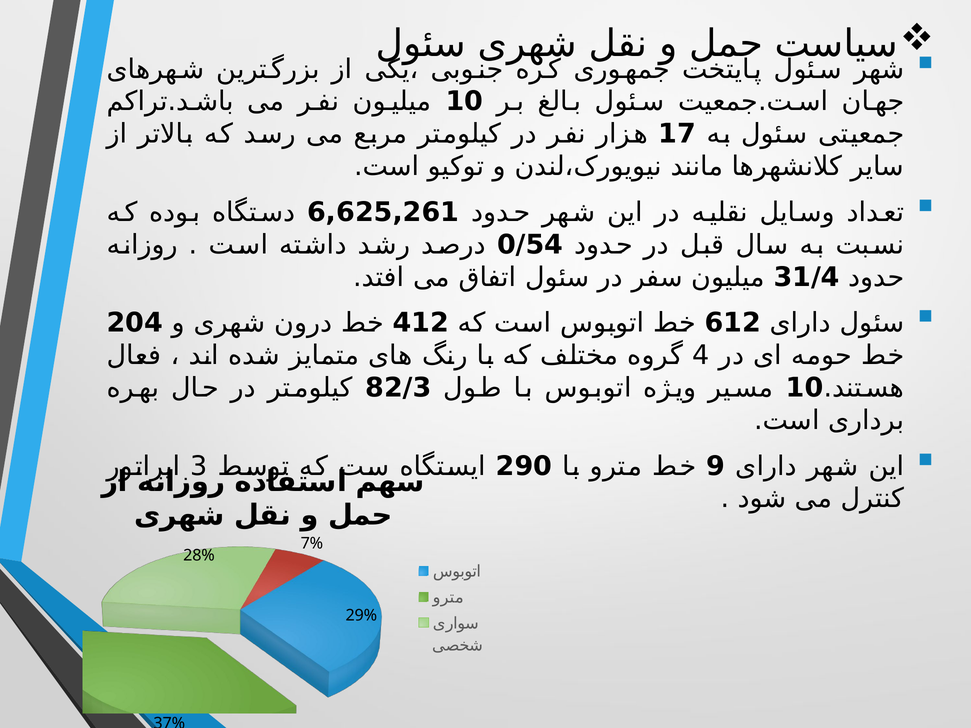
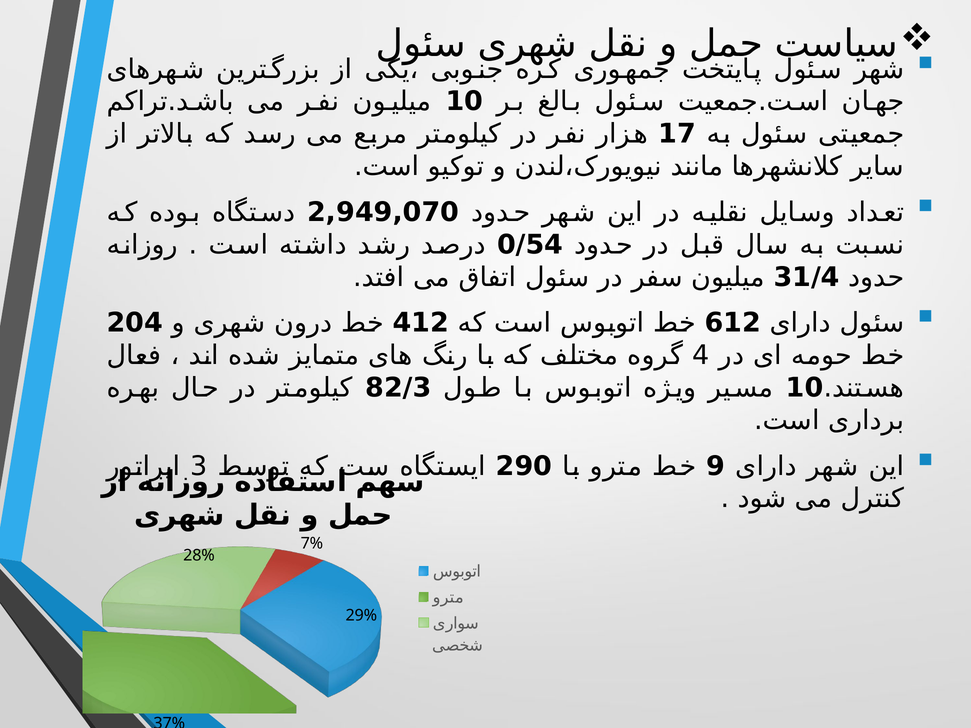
6,625,261: 6,625,261 -> 2,949,070 (383, 212)
